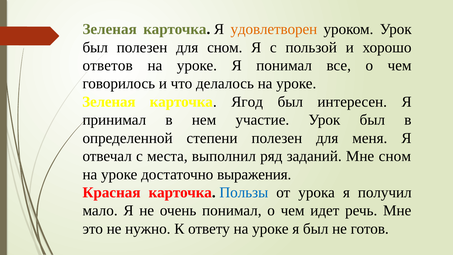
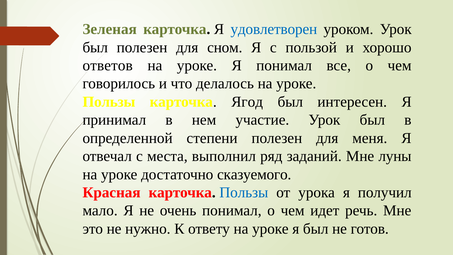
удовлетворен colour: orange -> blue (274, 29)
Зеленая: Зеленая -> Пользы (109, 102)
Мне сном: сном -> луны (395, 156)
выражения: выражения -> сказуемого (254, 174)
